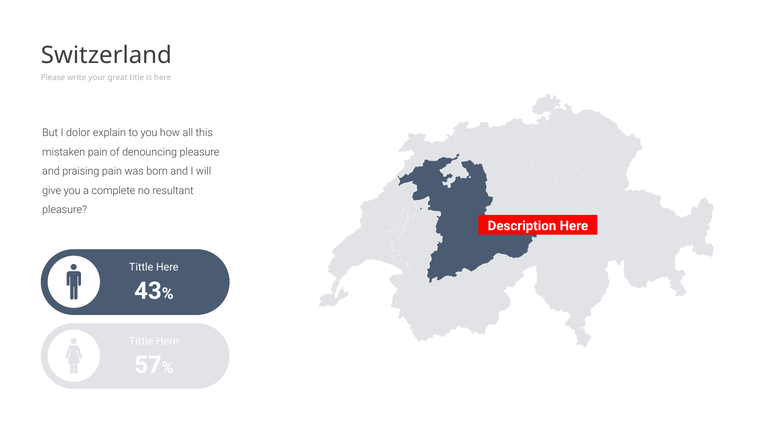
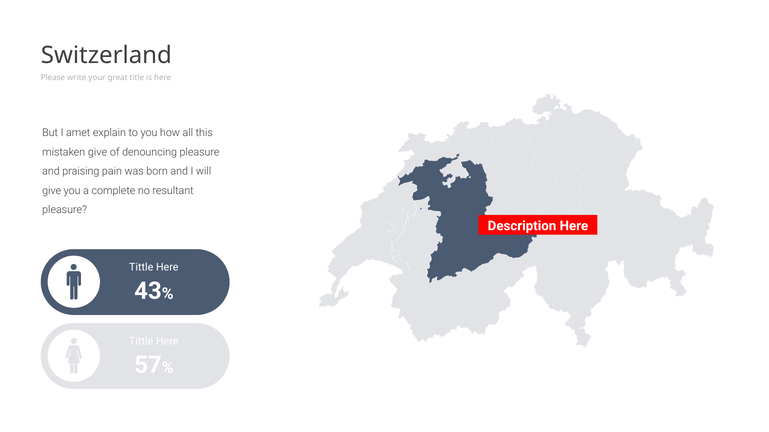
dolor: dolor -> amet (78, 133)
mistaken pain: pain -> give (98, 152)
